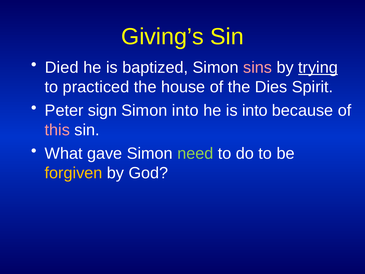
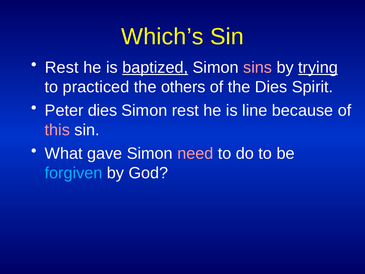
Giving’s: Giving’s -> Which’s (162, 37)
Died: Died -> Rest (62, 67)
baptized underline: none -> present (155, 67)
house: house -> others (183, 87)
Peter sign: sign -> dies (102, 110)
Simon into: into -> rest (185, 110)
is into: into -> line (255, 110)
need colour: light green -> pink (195, 153)
forgiven colour: yellow -> light blue (74, 173)
